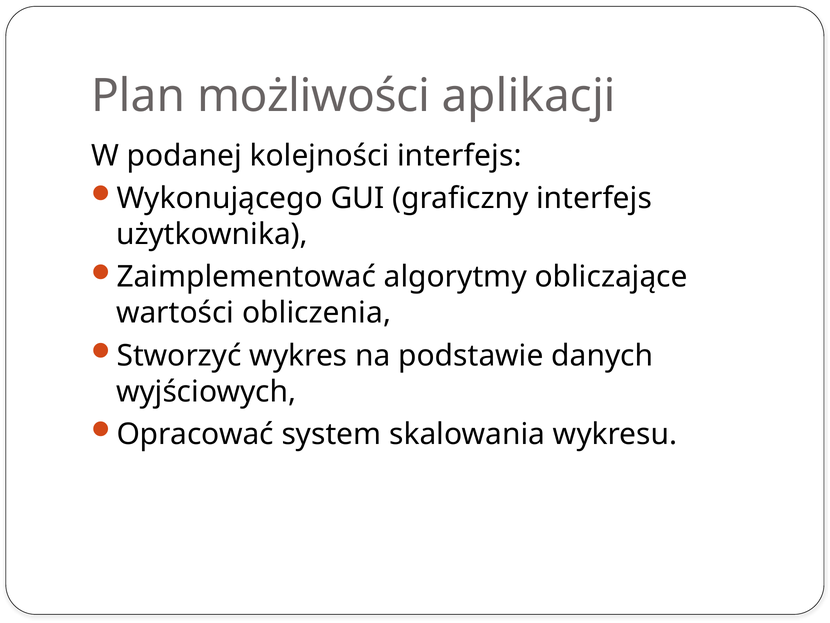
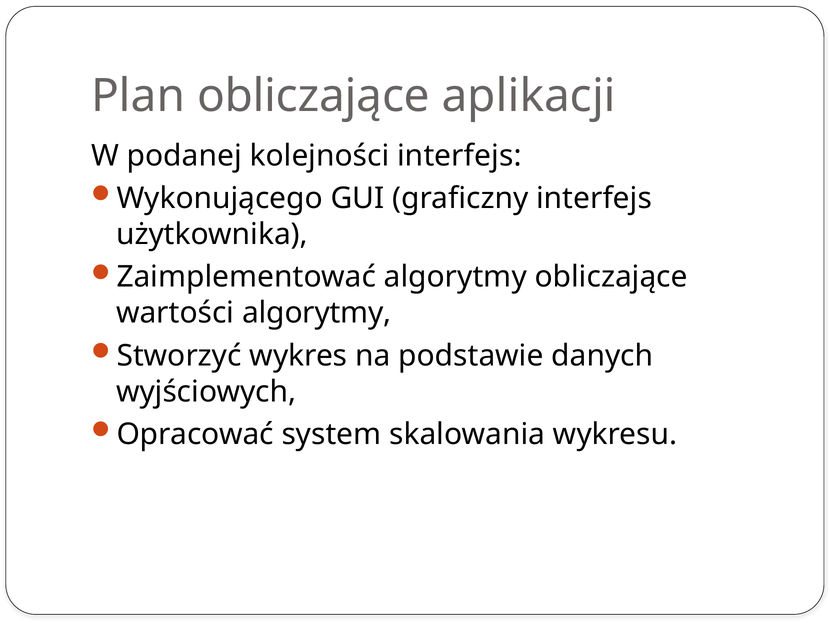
Plan możliwości: możliwości -> obliczające (313, 96)
wartości obliczenia: obliczenia -> algorytmy (317, 313)
